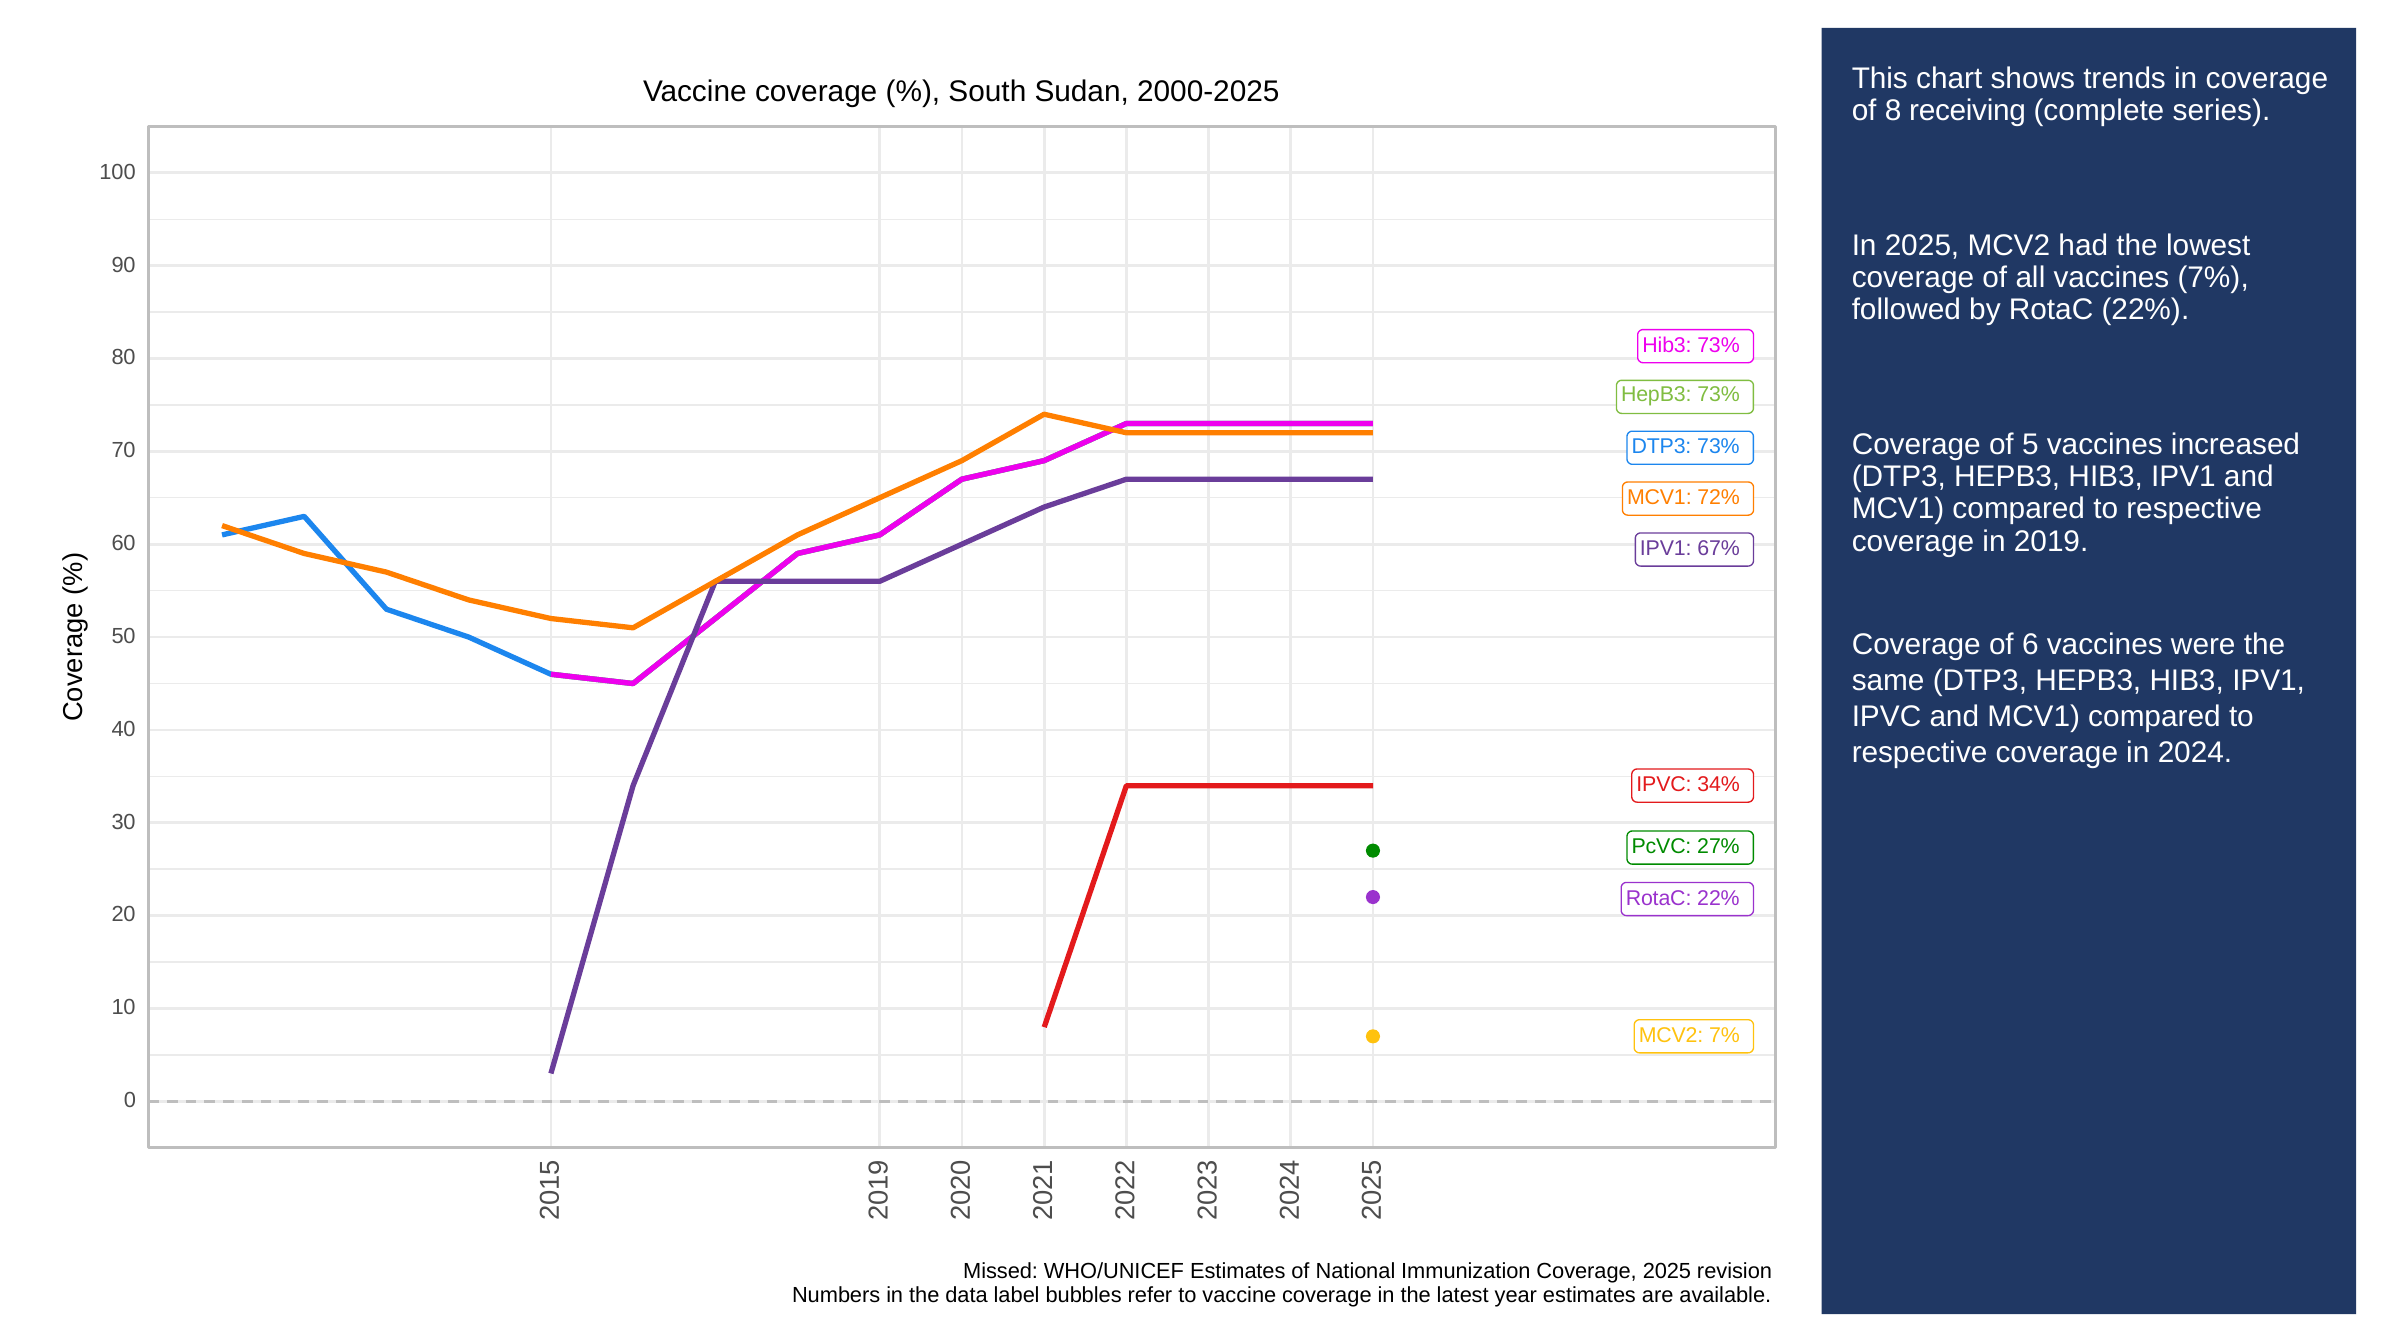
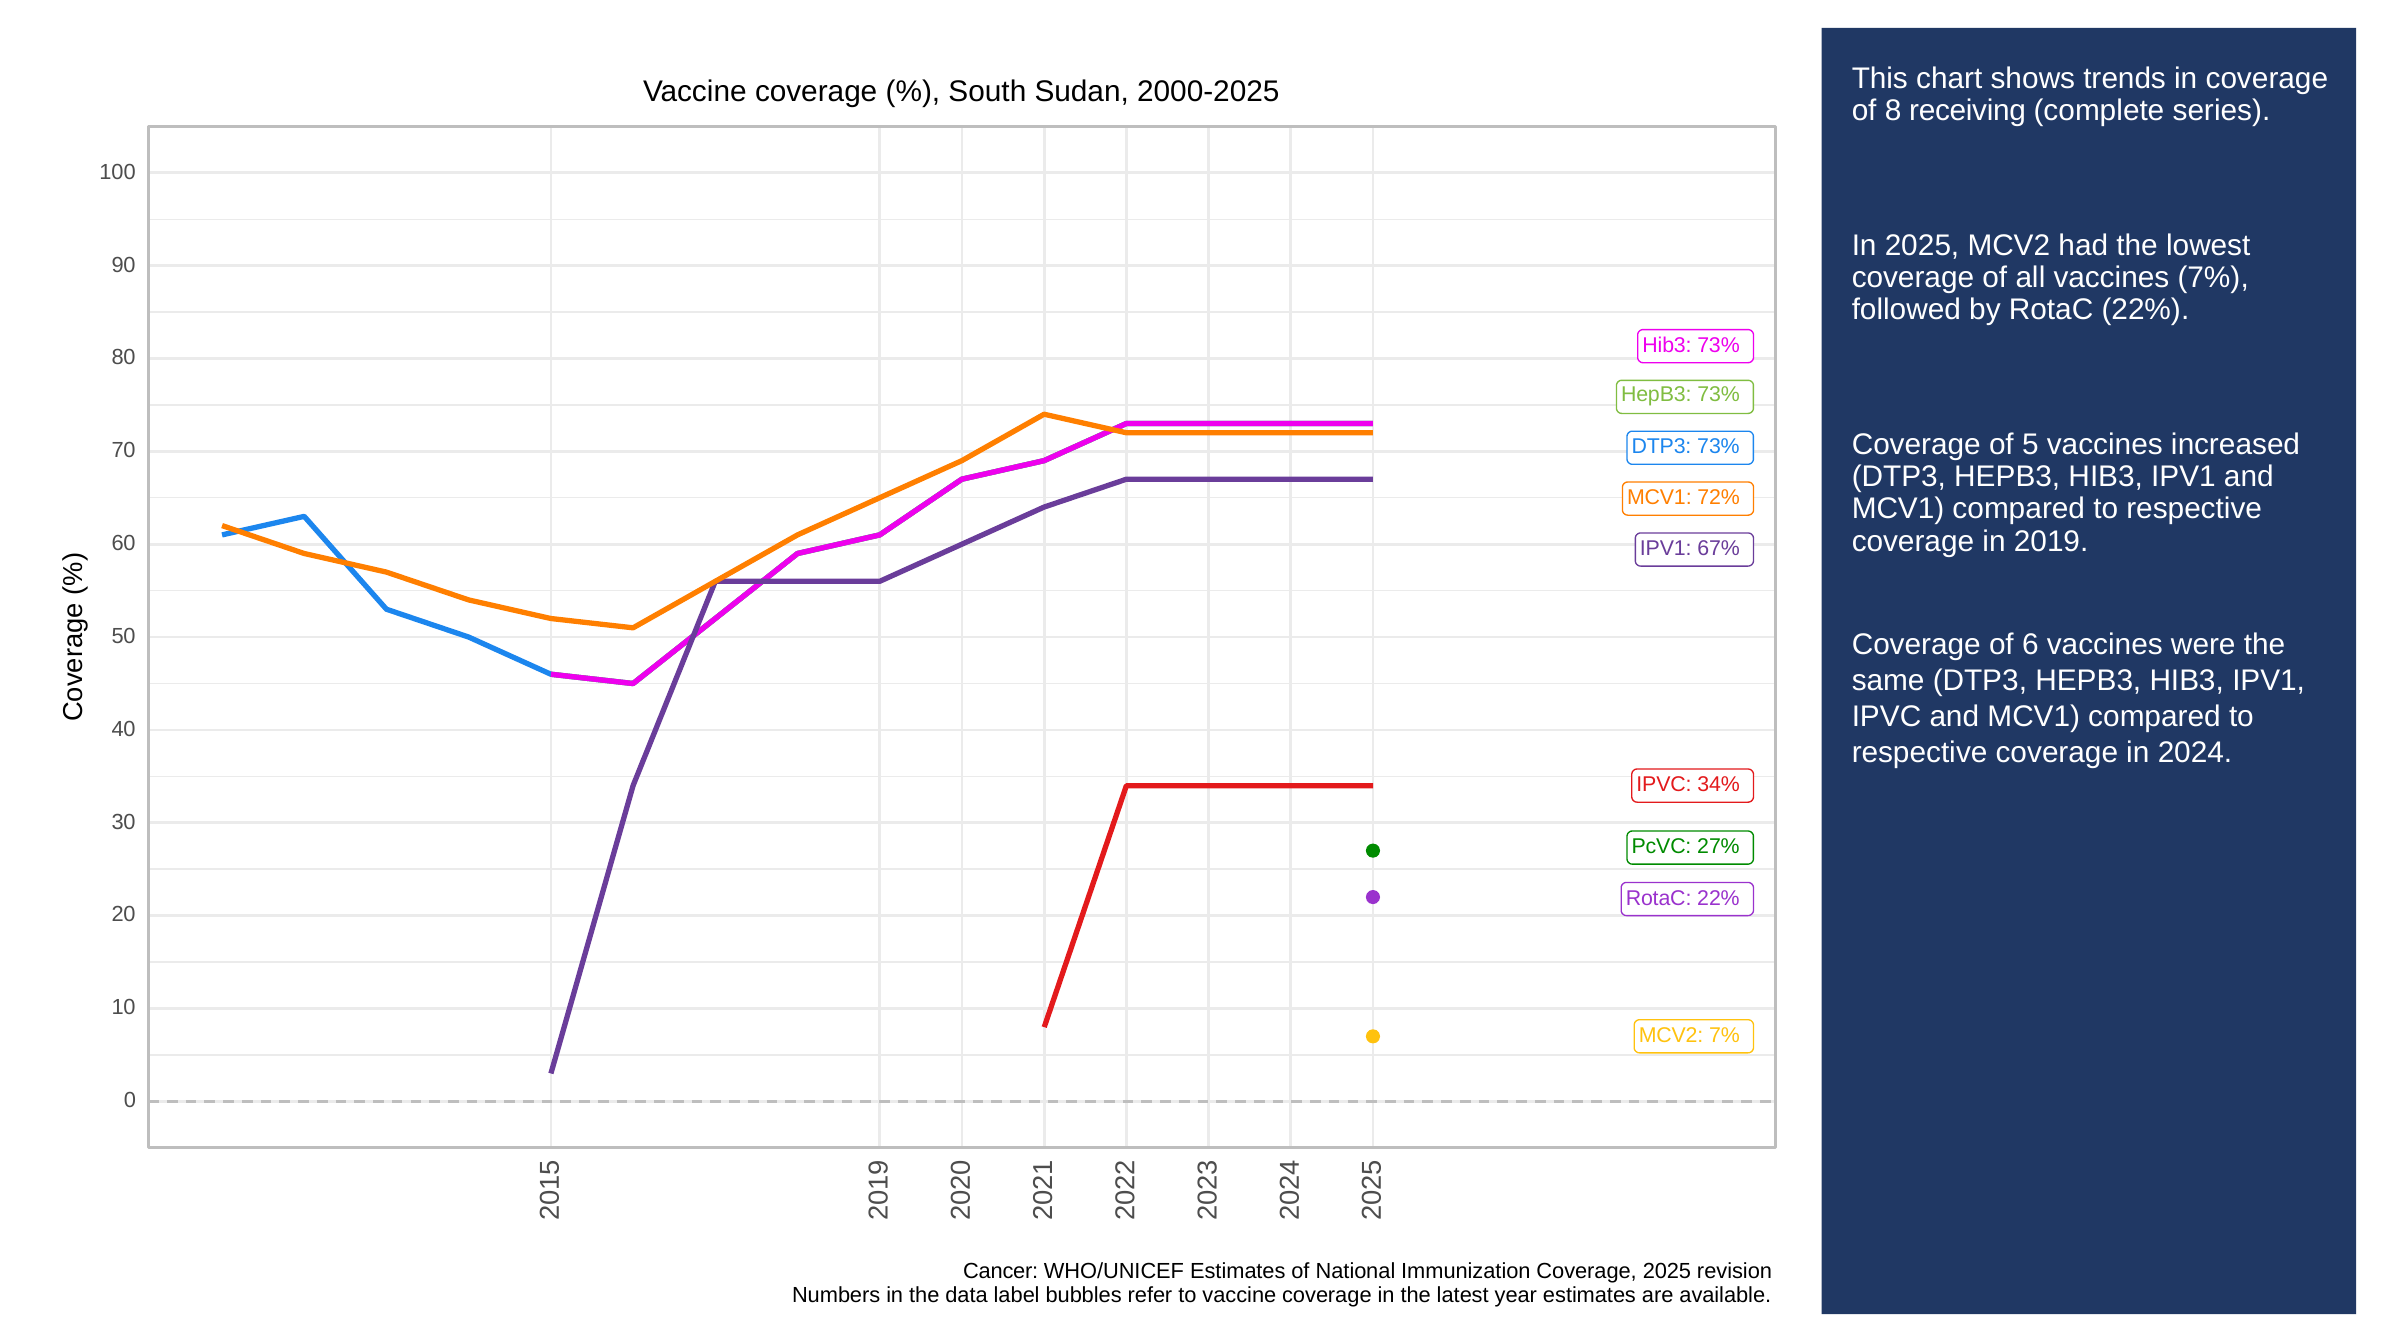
Missed: Missed -> Cancer (1001, 1271)
